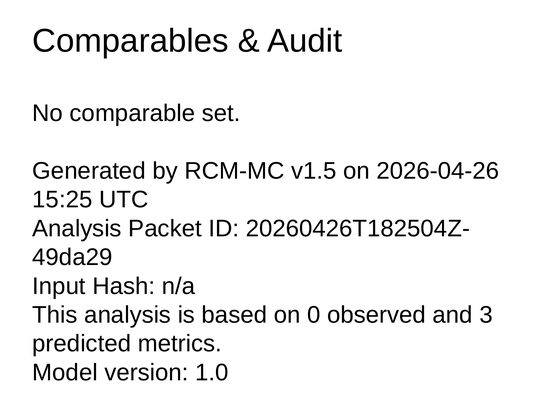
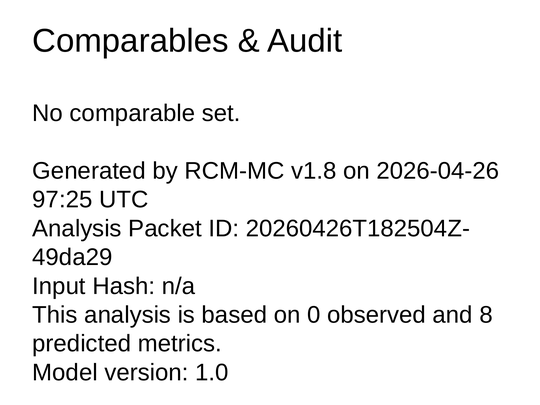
v1.5: v1.5 -> v1.8 (314, 171)
15:25: 15:25 -> 97:25 (62, 200)
3: 3 -> 8 (486, 315)
